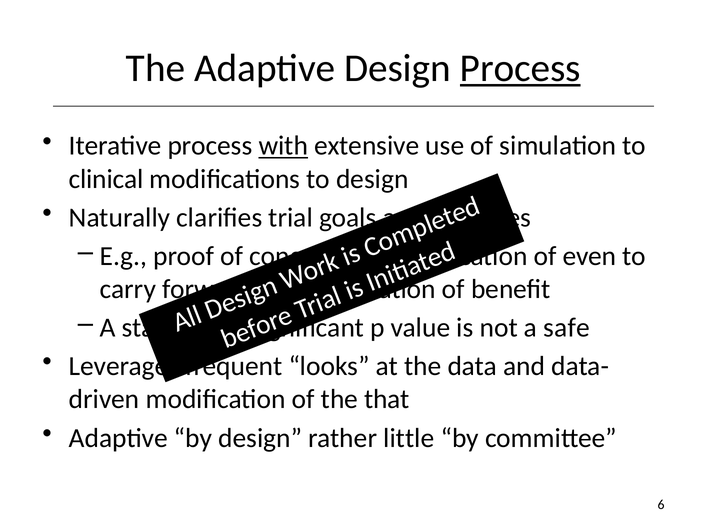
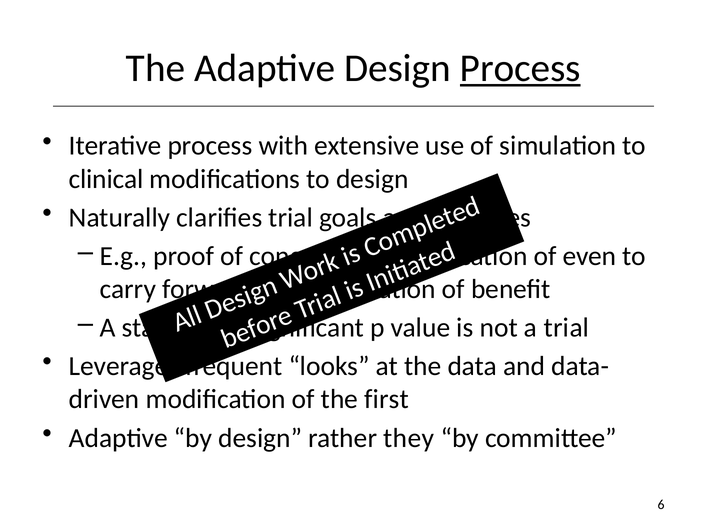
with underline: present -> none (283, 146)
a safe: safe -> trial (566, 327)
that: that -> first (387, 399)
little: little -> they (409, 437)
